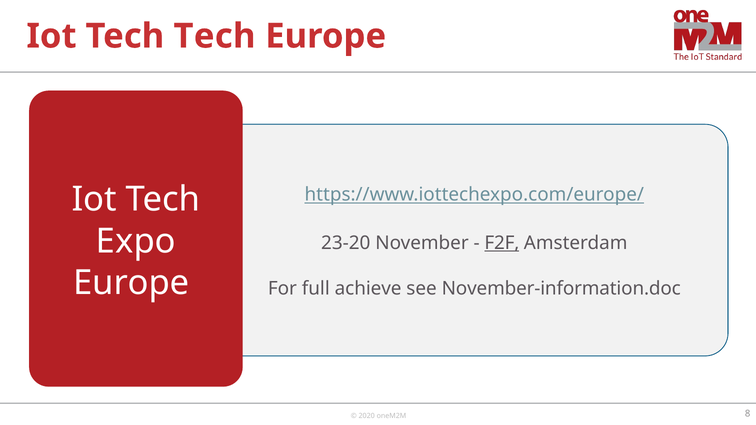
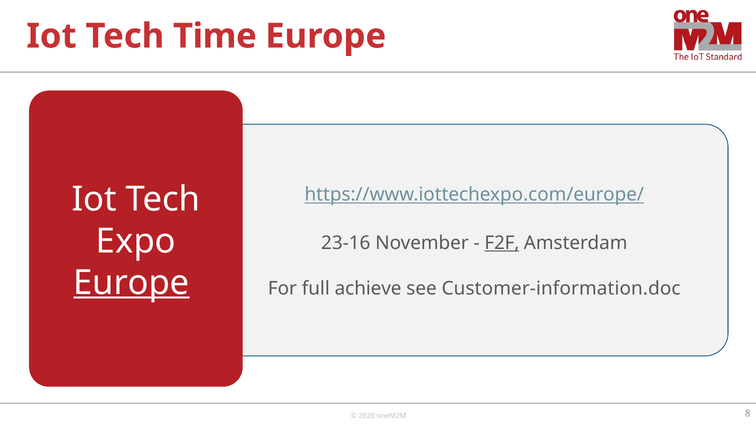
Tech Tech: Tech -> Time (215, 36)
23-20: 23-20 -> 23-16 (346, 243)
Europe underline: none -> present (131, 283)
November-information.doc: November-information.doc -> Customer-information.doc (561, 288)
